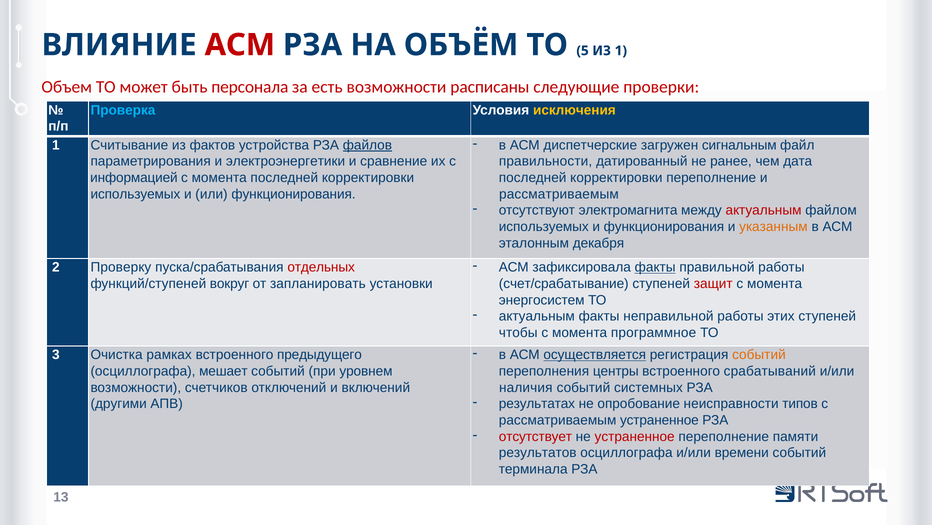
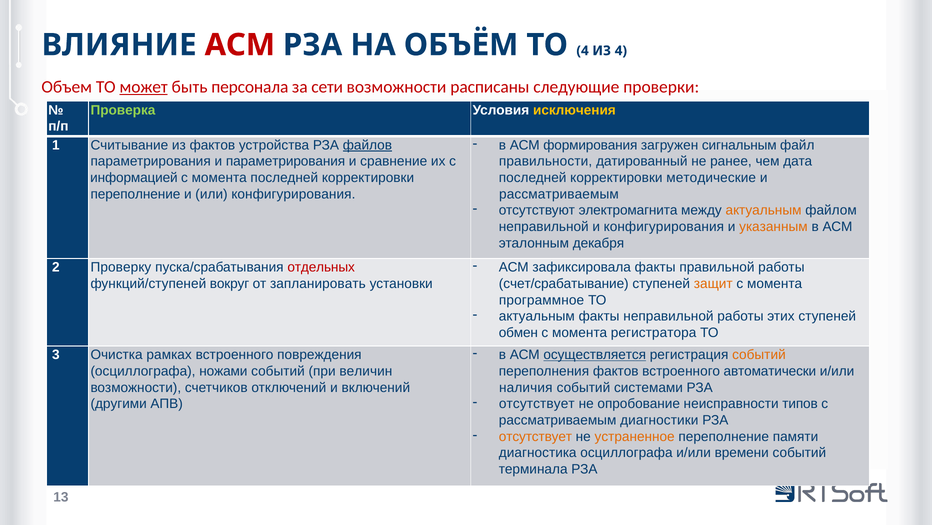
ТО 5: 5 -> 4 (583, 51)
ИЗ 1: 1 -> 4 (621, 51)
может underline: none -> present (144, 87)
есть: есть -> сети (327, 87)
Проверка colour: light blue -> light green (123, 110)
диспетчерские: диспетчерские -> формирования (590, 145)
и электроэнергетики: электроэнергетики -> параметрирования (286, 161)
корректировки переполнение: переполнение -> методические (711, 178)
используемых: используемых -> переполнение (135, 194)
или функционирования: функционирования -> конфигурирования (293, 194)
актуальным colour: red -> orange (764, 210)
используемых: используемых -> неправильной (544, 227)
и функционирования: функционирования -> конфигурирования (664, 227)
факты underline: present -> none (655, 267)
защит colour: red -> orange (713, 283)
энергосистем: энергосистем -> программное (542, 300)
чтобы: чтобы -> обмен (518, 332)
программное: программное -> регистратора (654, 332)
предыдущего: предыдущего -> повреждения (319, 354)
мешает: мешает -> ножами (223, 371)
уровнем: уровнем -> величин (366, 371)
переполнения центры: центры -> фактов (616, 371)
срабатываний: срабатываний -> автоматически (770, 371)
системных: системных -> системами (648, 387)
результатах: результатах -> отсутствует (537, 403)
рассматриваемым устраненное: устраненное -> диагностики (659, 420)
отсутствует colour: red -> orange (535, 436)
устраненное colour: red -> orange (635, 436)
результатов: результатов -> диагностика (538, 452)
